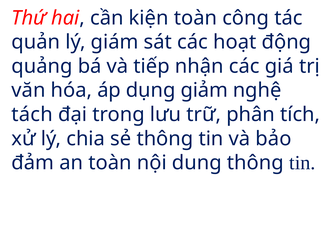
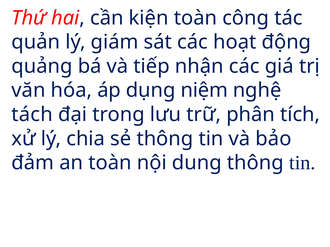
giảm: giảm -> niệm (204, 91)
